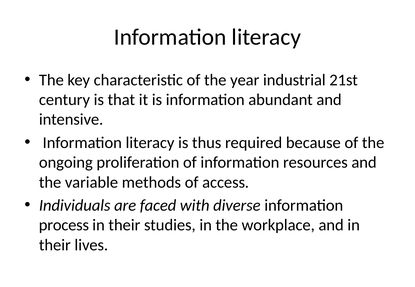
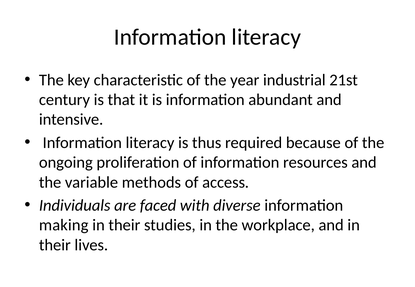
process: process -> making (64, 225)
